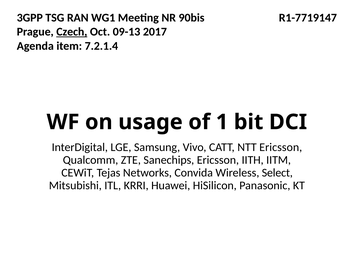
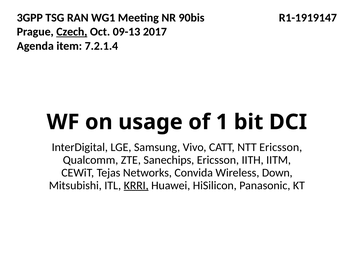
R1-7719147: R1-7719147 -> R1-1919147 (308, 18)
Select: Select -> Down (277, 173)
KRRI underline: none -> present (136, 186)
